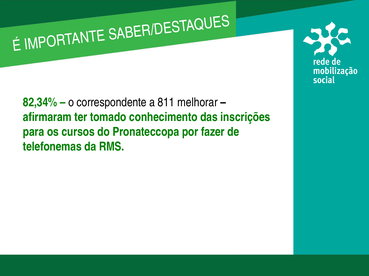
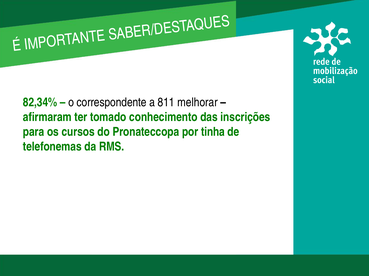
fazer: fazer -> tinha (213, 132)
